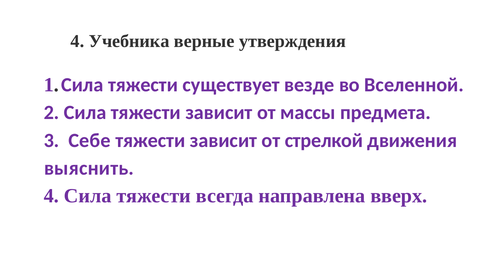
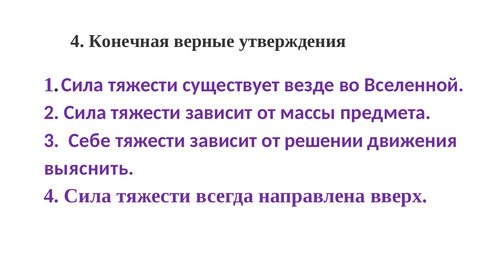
Учебника: Учебника -> Конечная (129, 41)
стрелкой: стрелкой -> решении (324, 141)
